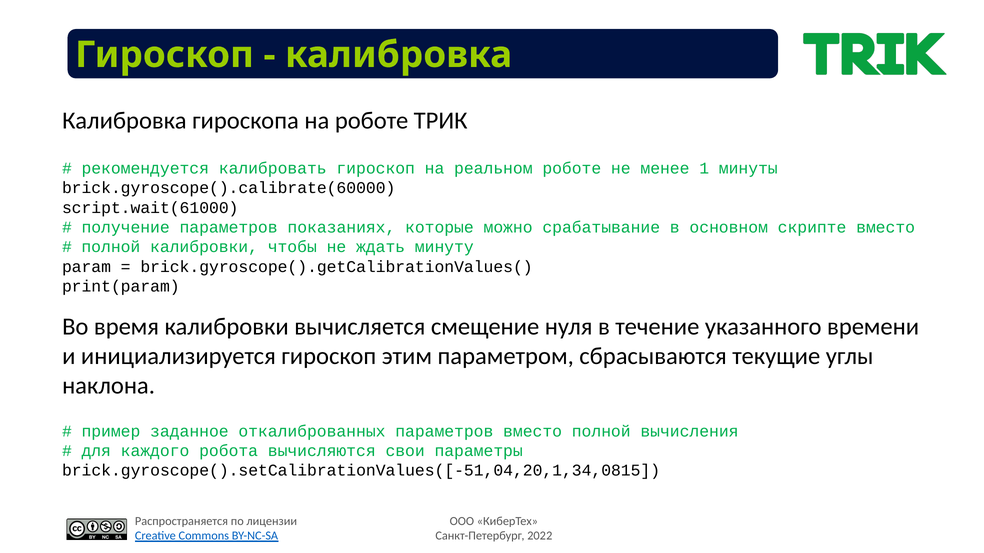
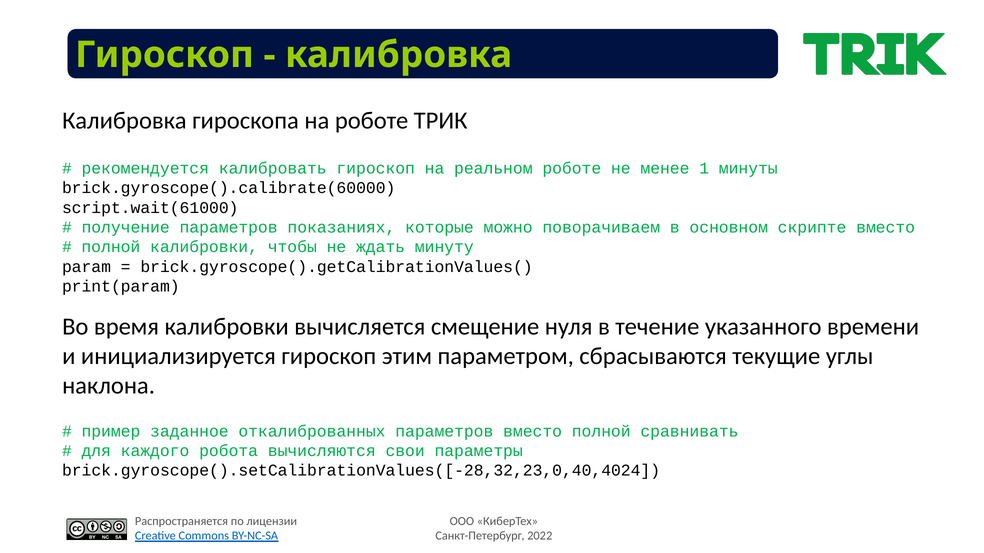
срабатывание: срабатывание -> поворачиваем (601, 228)
вычисления: вычисления -> сравнивать (689, 432)
brick.gyroscope().setCalibrationValues([-51,04,20,1,34,0815: brick.gyroscope().setCalibrationValues([-51,04,20,1,34,0815 -> brick.gyroscope().setCalibrationValues([-28,32,23,0,40,4024 (361, 471)
